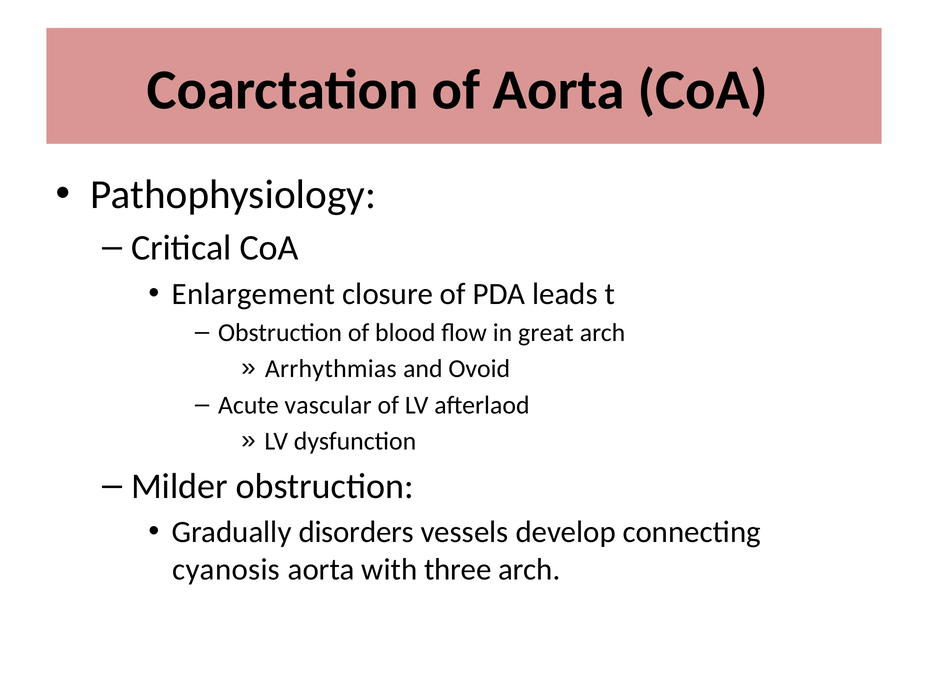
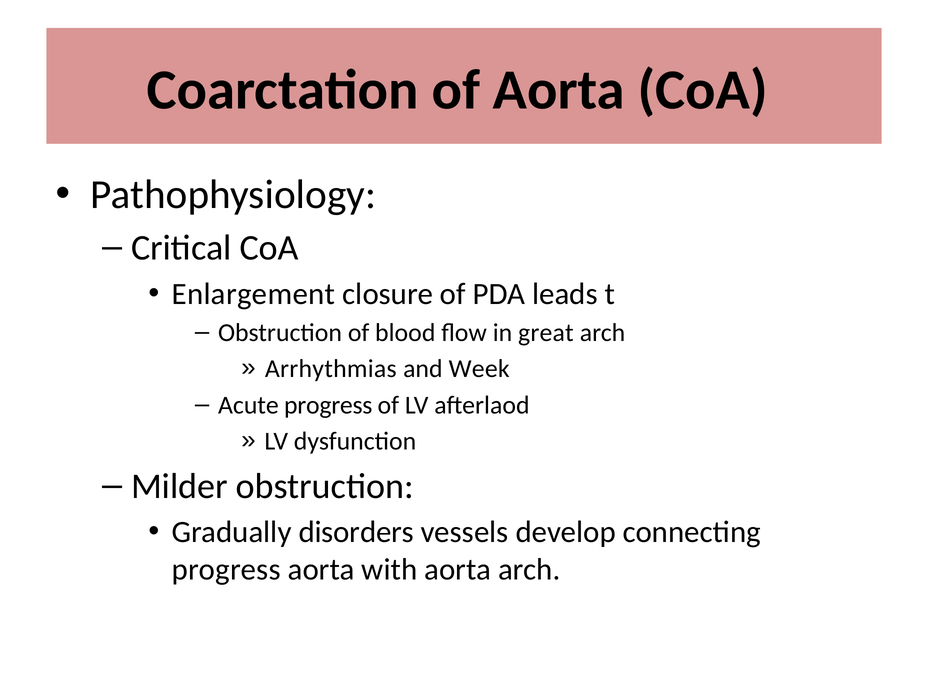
Ovoid: Ovoid -> Week (479, 369)
Acute vascular: vascular -> progress (328, 405)
cyanosis: cyanosis -> progress (226, 569)
with three: three -> aorta (458, 569)
